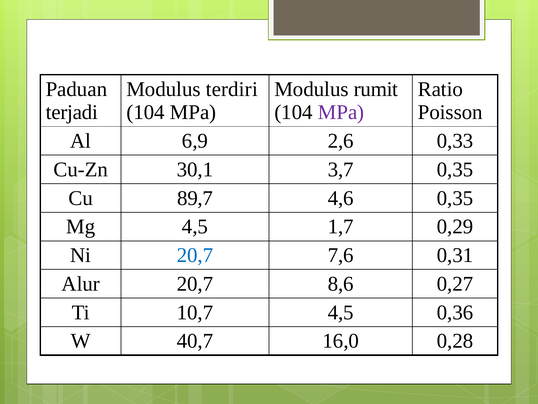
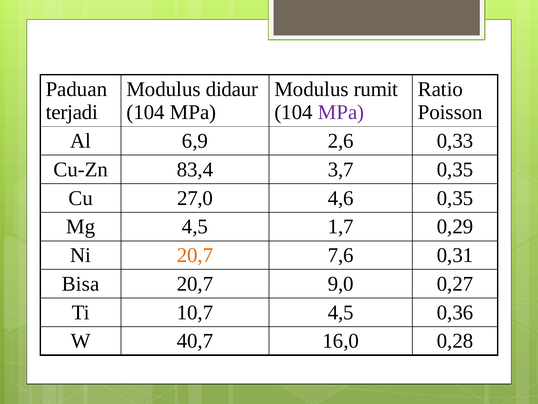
terdiri: terdiri -> didaur (232, 89)
30,1: 30,1 -> 83,4 (195, 169)
89,7: 89,7 -> 27,0 (195, 198)
20,7 colour: blue -> orange (195, 255)
Alur: Alur -> Bisa (81, 284)
8,6: 8,6 -> 9,0 (341, 284)
